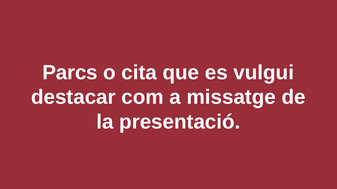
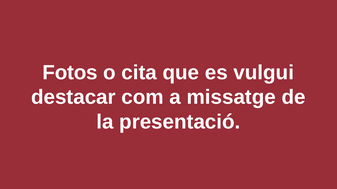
Parcs: Parcs -> Fotos (70, 73)
